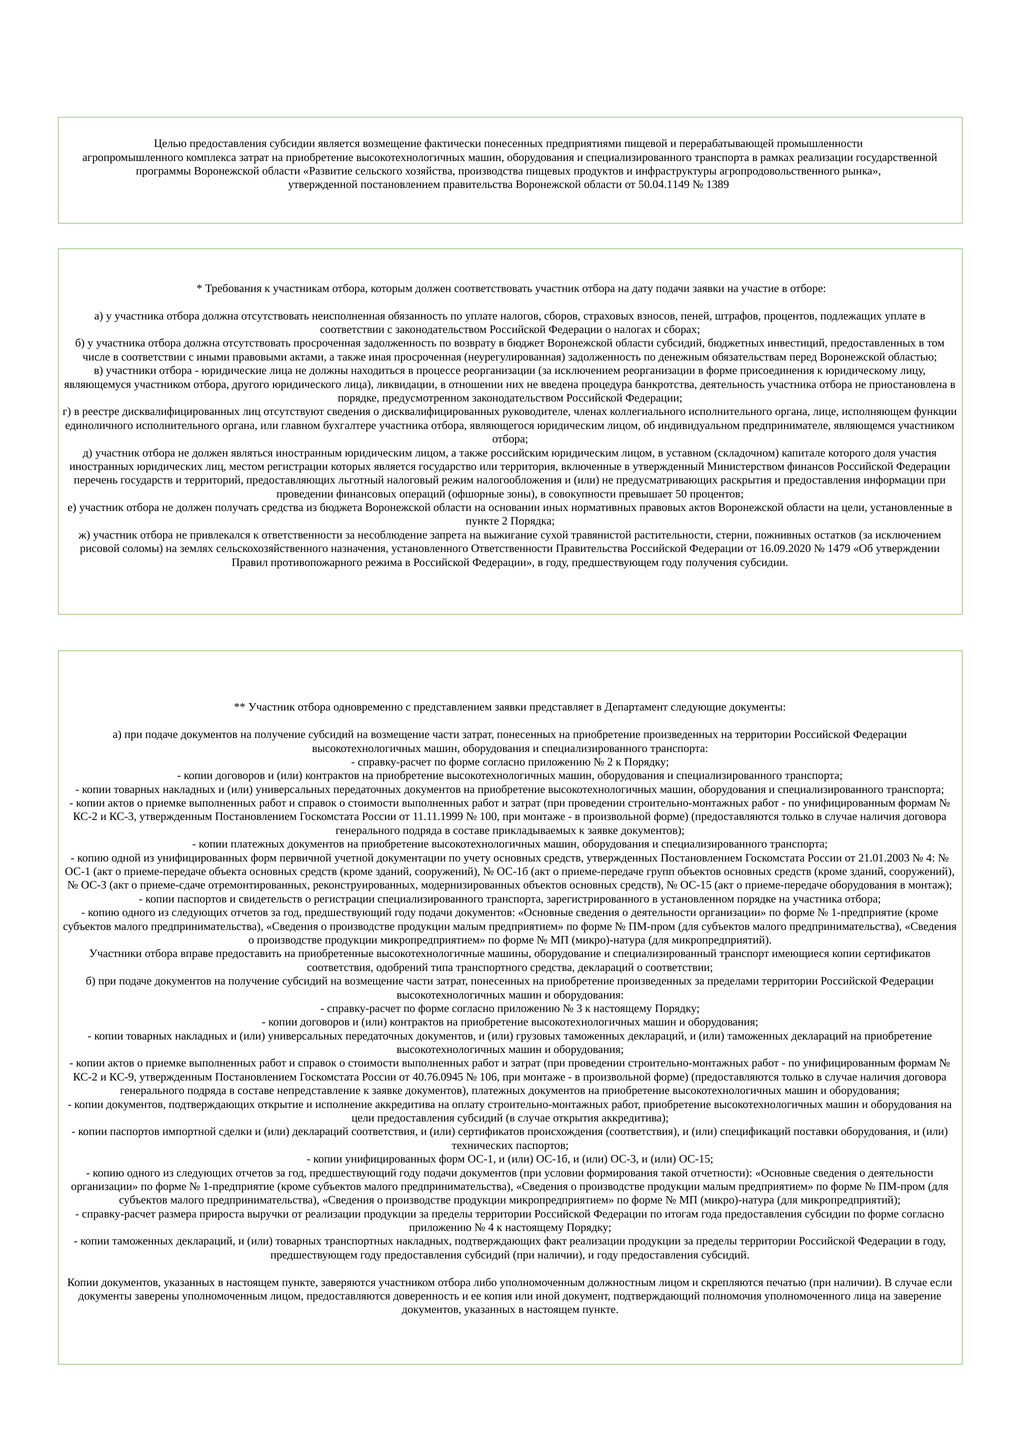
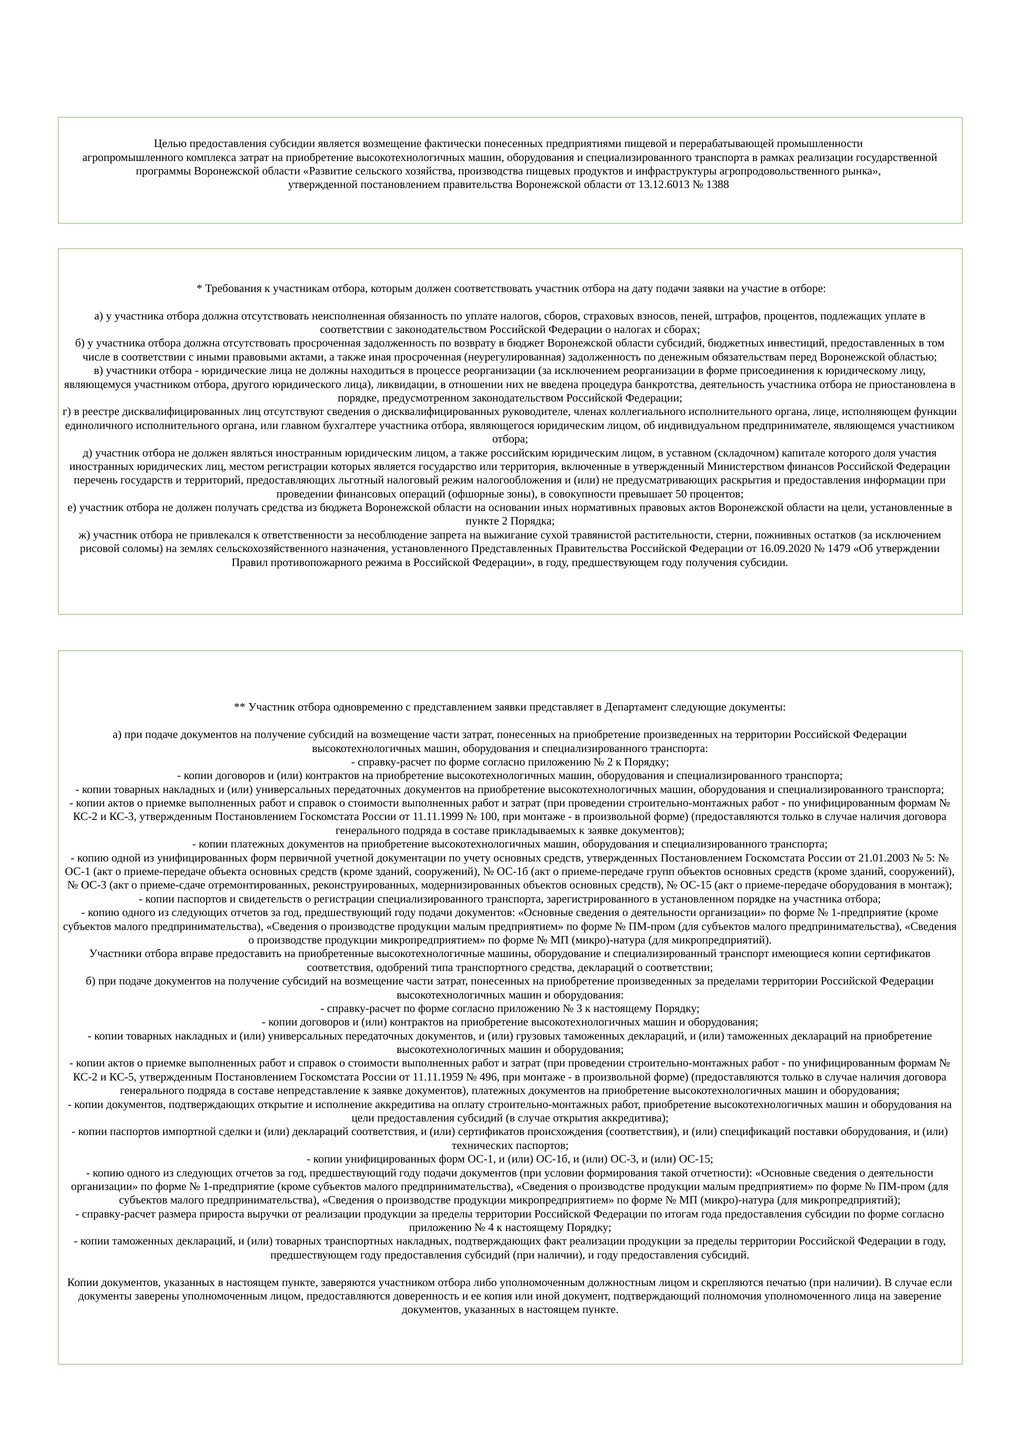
50.04.1149: 50.04.1149 -> 13.12.6013 (664, 185)
1389: 1389 -> 1388 (718, 185)
установленного Ответственности: Ответственности -> Представленных (512, 549)
4: 4 -> 5 (931, 858)
КС-9: КС-9 -> КС-5 (123, 1077)
40.76.0945: 40.76.0945 -> 11.11.1959 (438, 1077)
106: 106 -> 496 (490, 1077)
